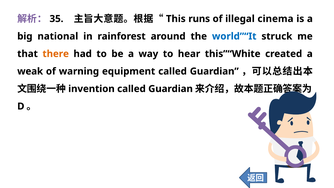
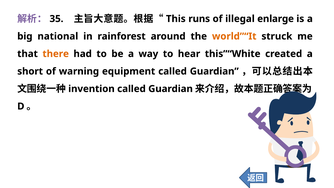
cinema: cinema -> enlarge (276, 19)
world”“It colour: blue -> orange (234, 36)
weak: weak -> short (30, 71)
